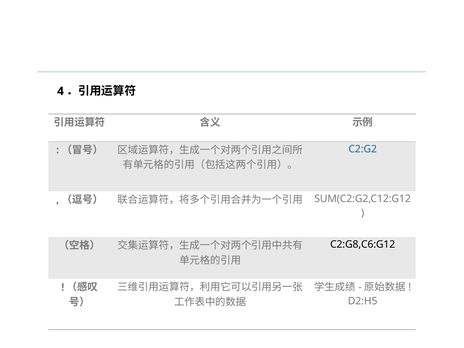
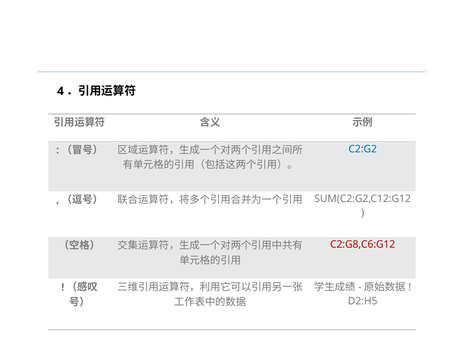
C2:G8,C6:G12 colour: black -> red (363, 244)
